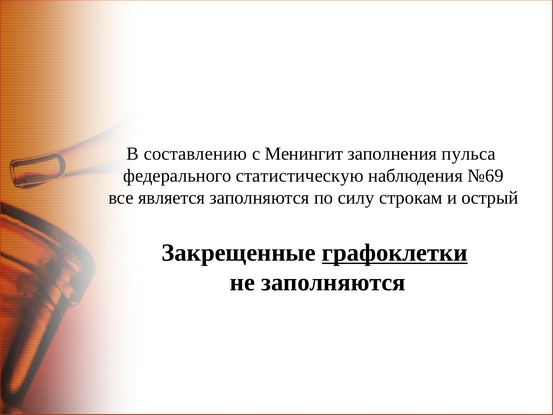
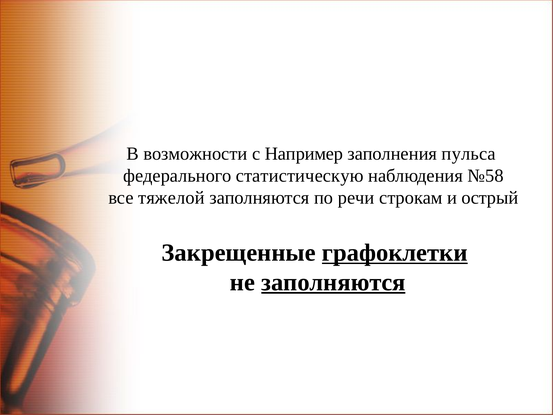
составлению: составлению -> возможности (195, 154)
Менингит: Менингит -> Например (304, 154)
№69: №69 -> №58 (486, 176)
является: является -> тяжелой (171, 198)
силу: силу -> речи (356, 198)
заполняются underline: none -> present (333, 282)
